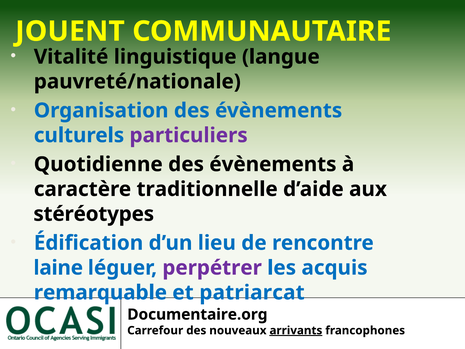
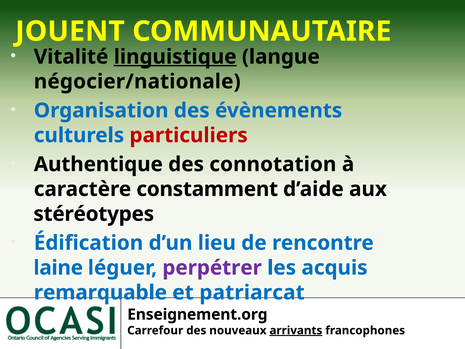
linguistique underline: none -> present (175, 57)
pauvreté/nationale: pauvreté/nationale -> négocier/nationale (137, 82)
particuliers colour: purple -> red (189, 135)
Quotidienne: Quotidienne -> Authentique (98, 164)
évènements: évènements -> connotation (273, 164)
traditionnelle: traditionnelle -> constamment (207, 189)
Documentaire.org: Documentaire.org -> Enseignement.org (197, 314)
